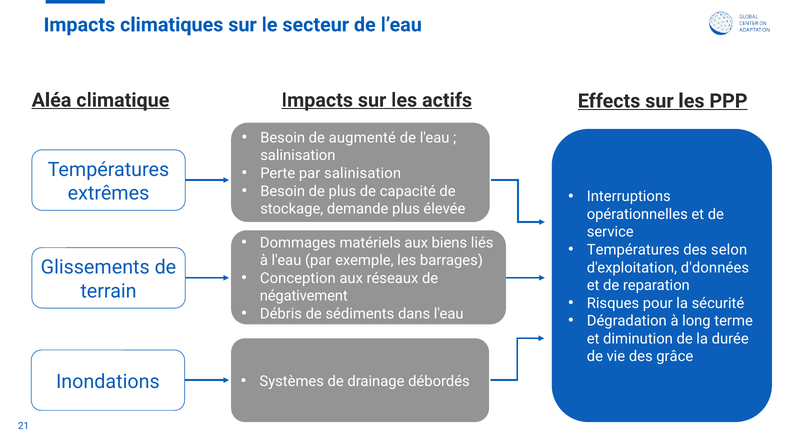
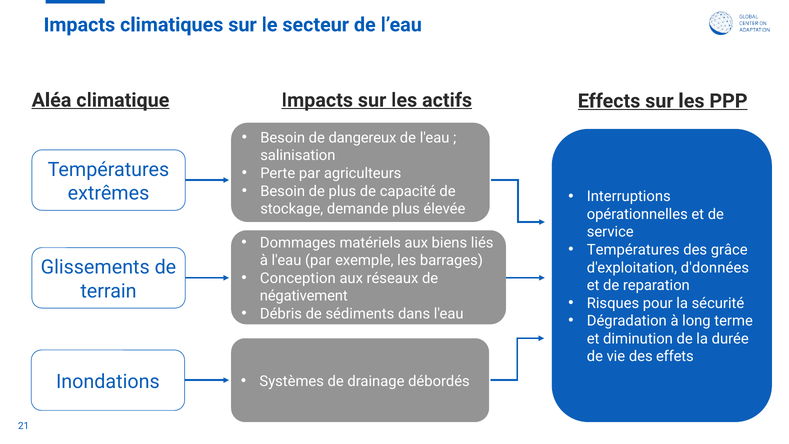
augmenté: augmenté -> dangereux (362, 138)
par salinisation: salinisation -> agriculteurs (363, 173)
selon: selon -> grâce (729, 250)
grâce: grâce -> effets (675, 356)
